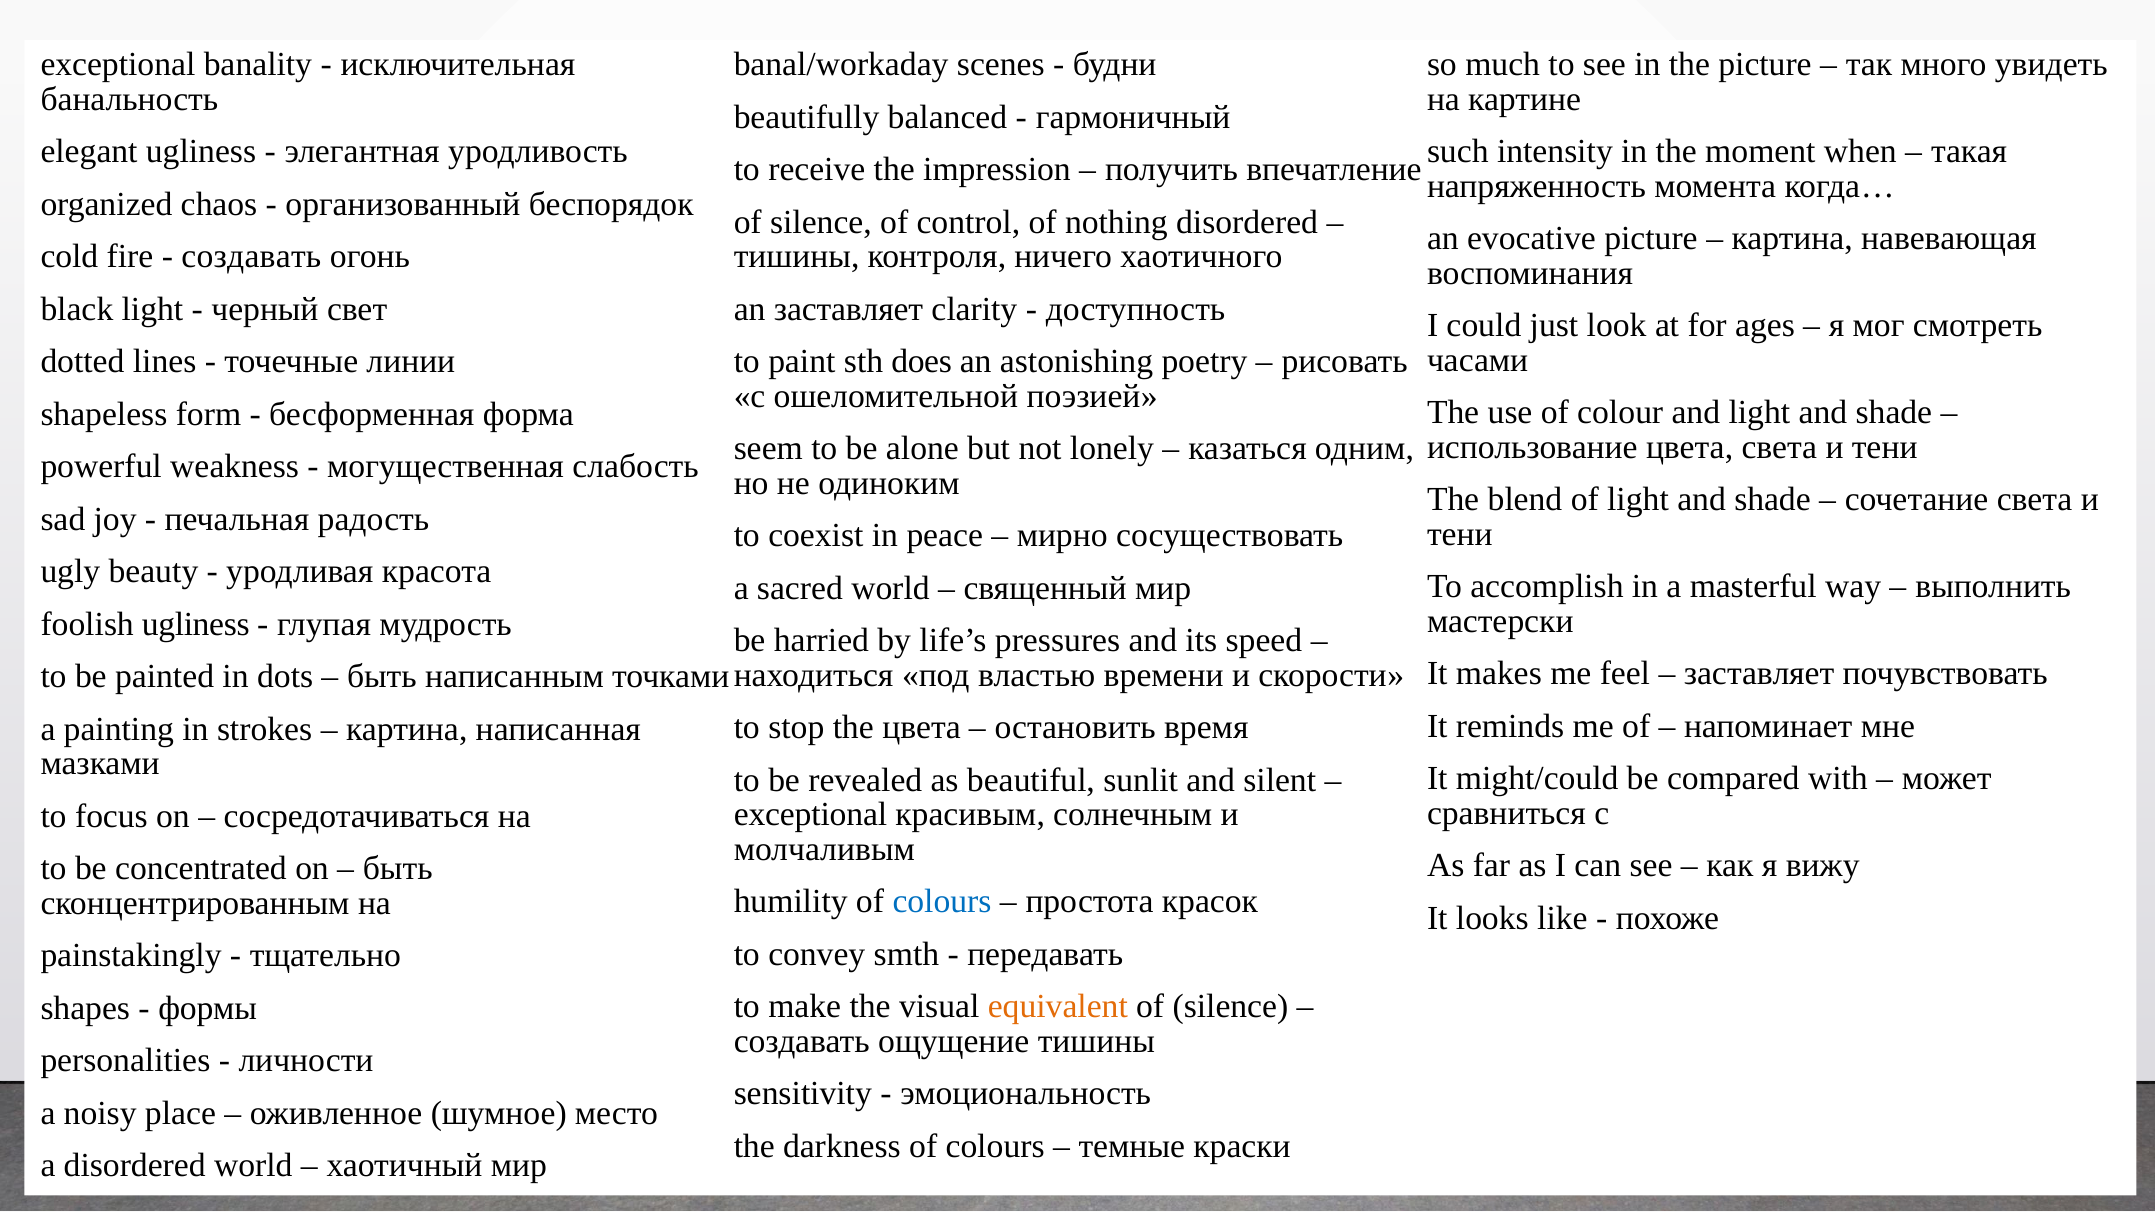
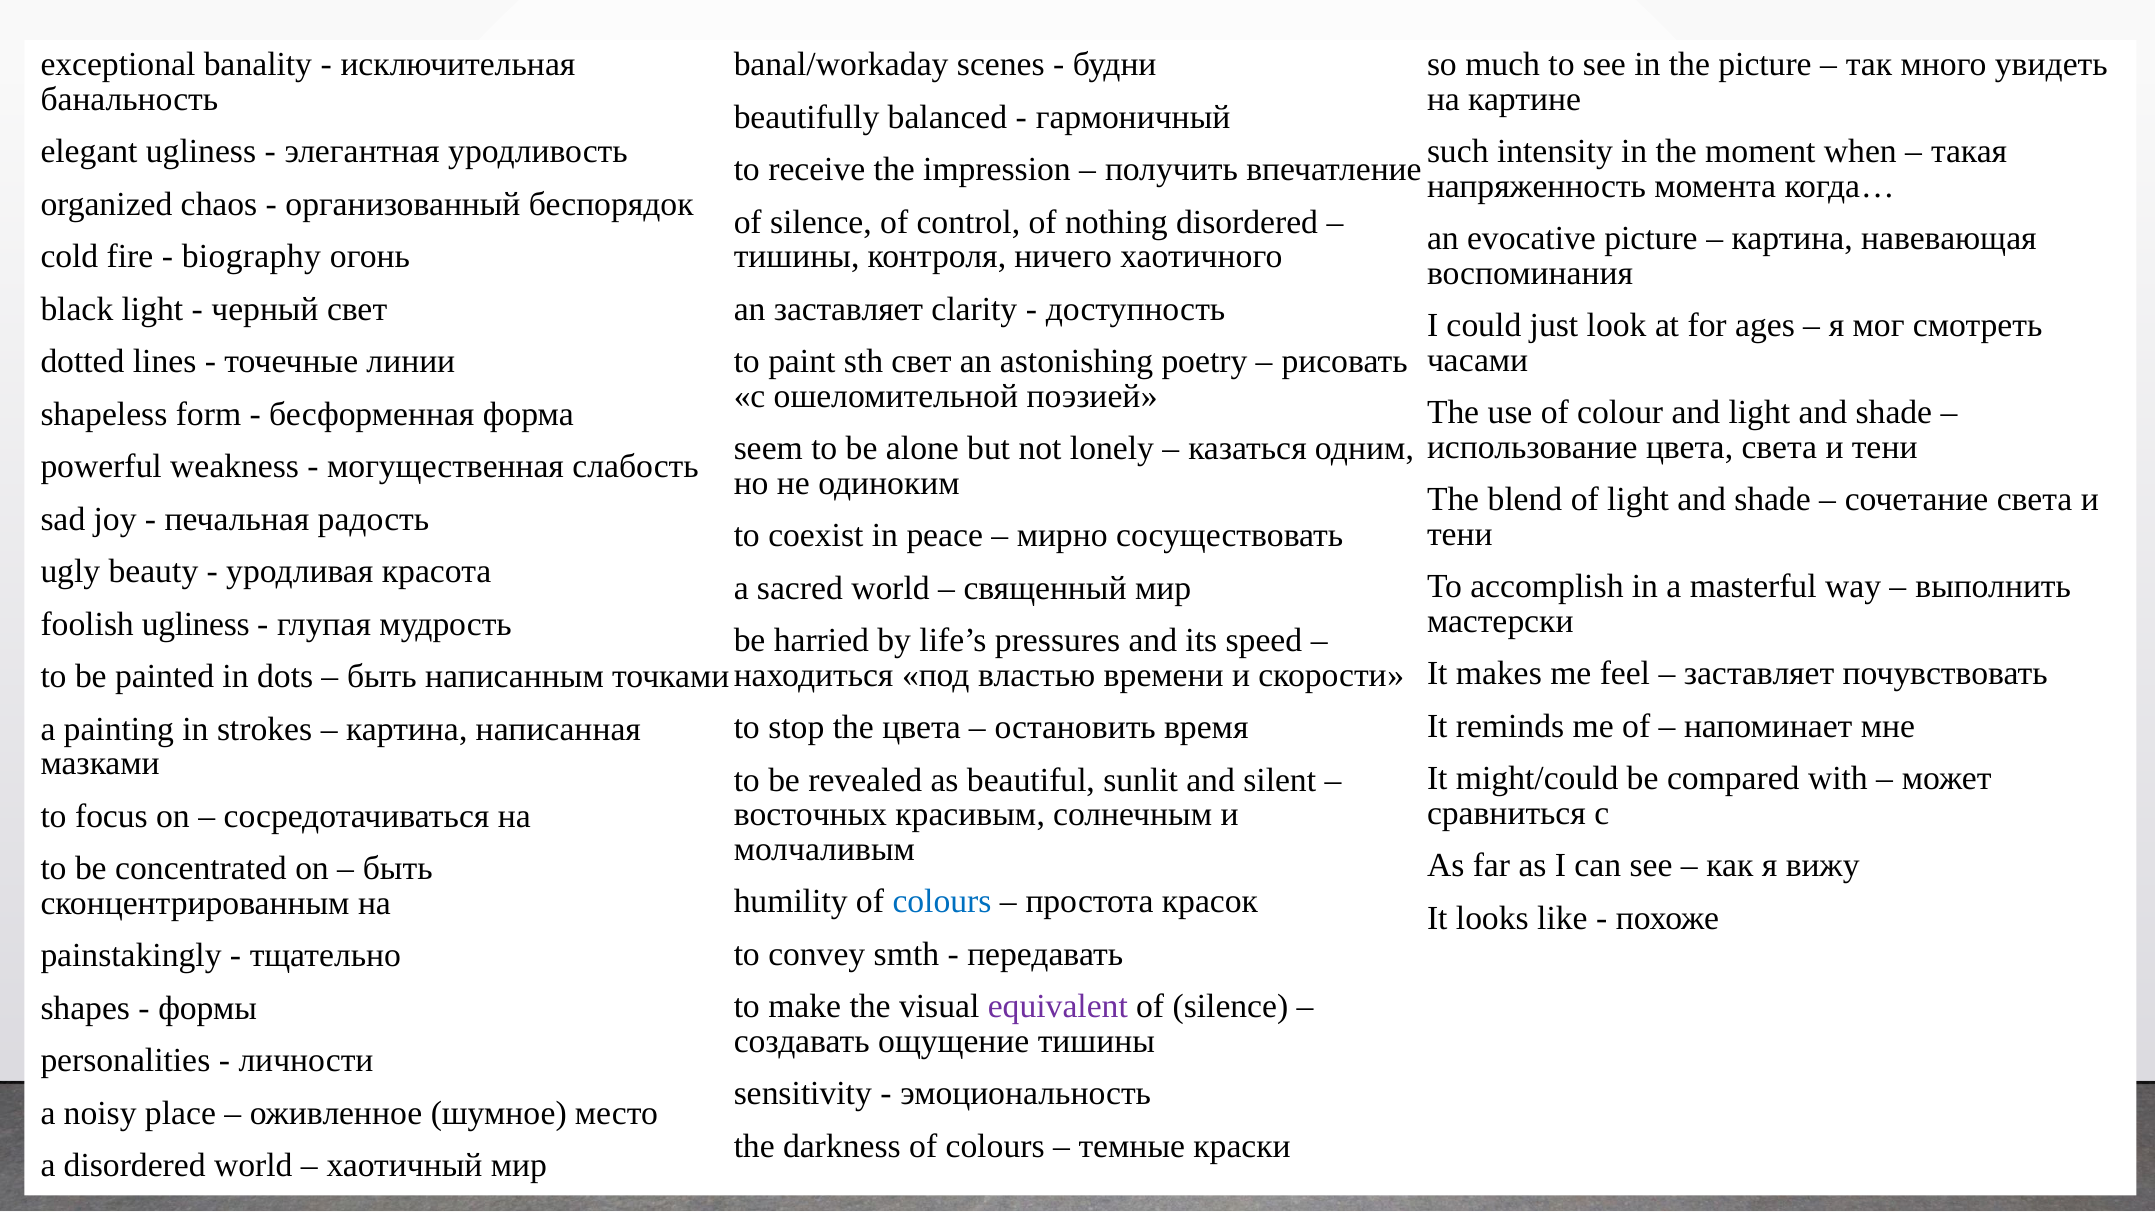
создавать: создавать -> biography (251, 257)
sth does: does -> свет (921, 362)
exceptional: exceptional -> восточных (810, 815)
equivalent colour: orange -> purple (1058, 1007)
